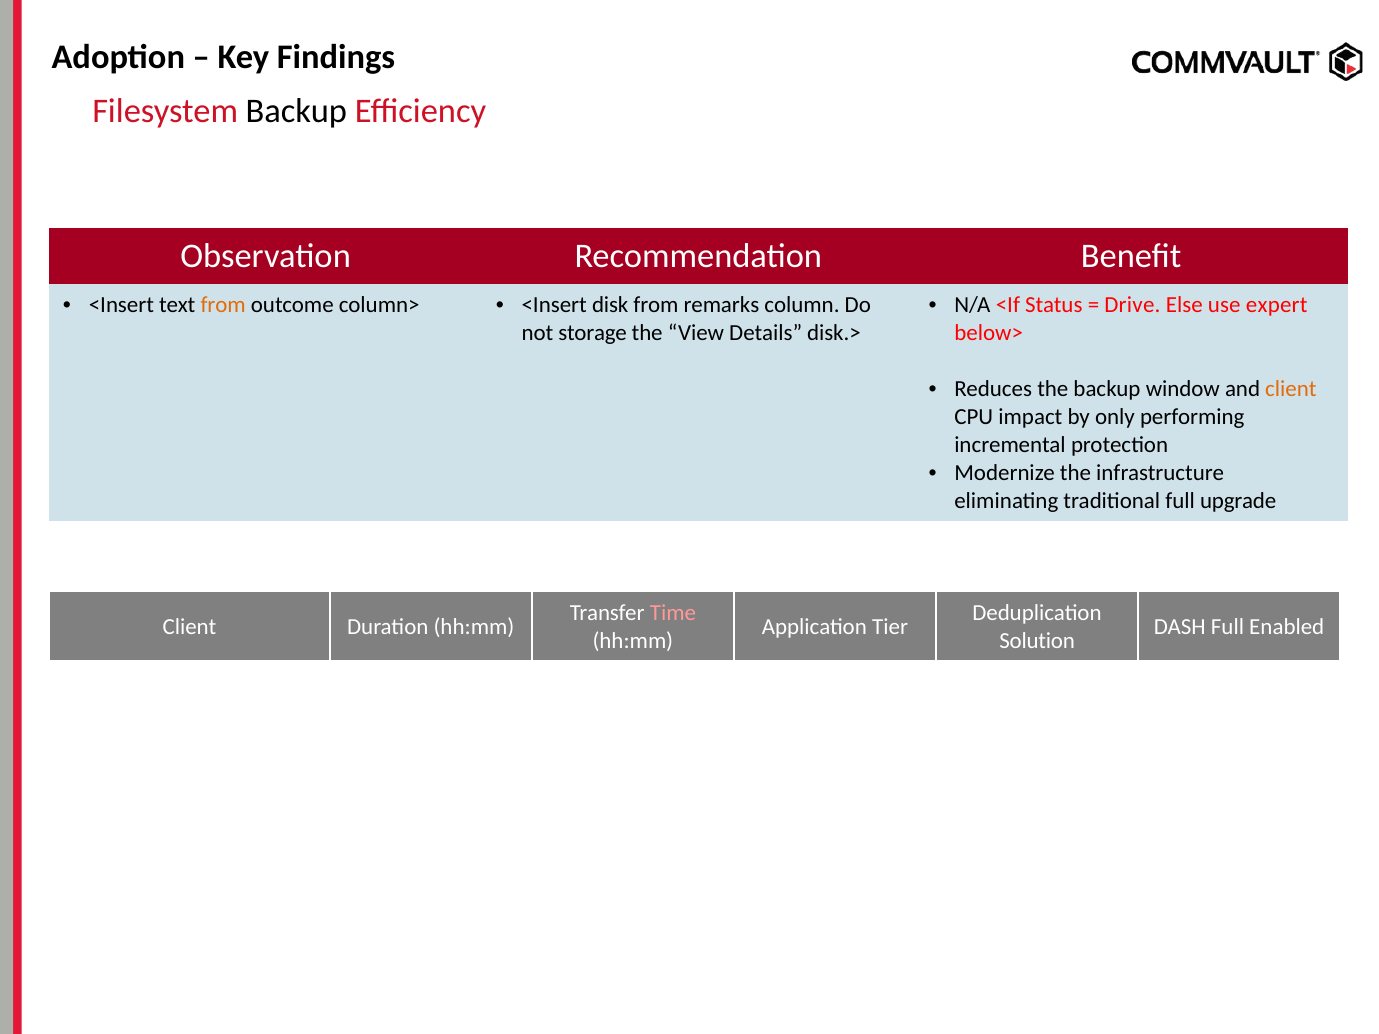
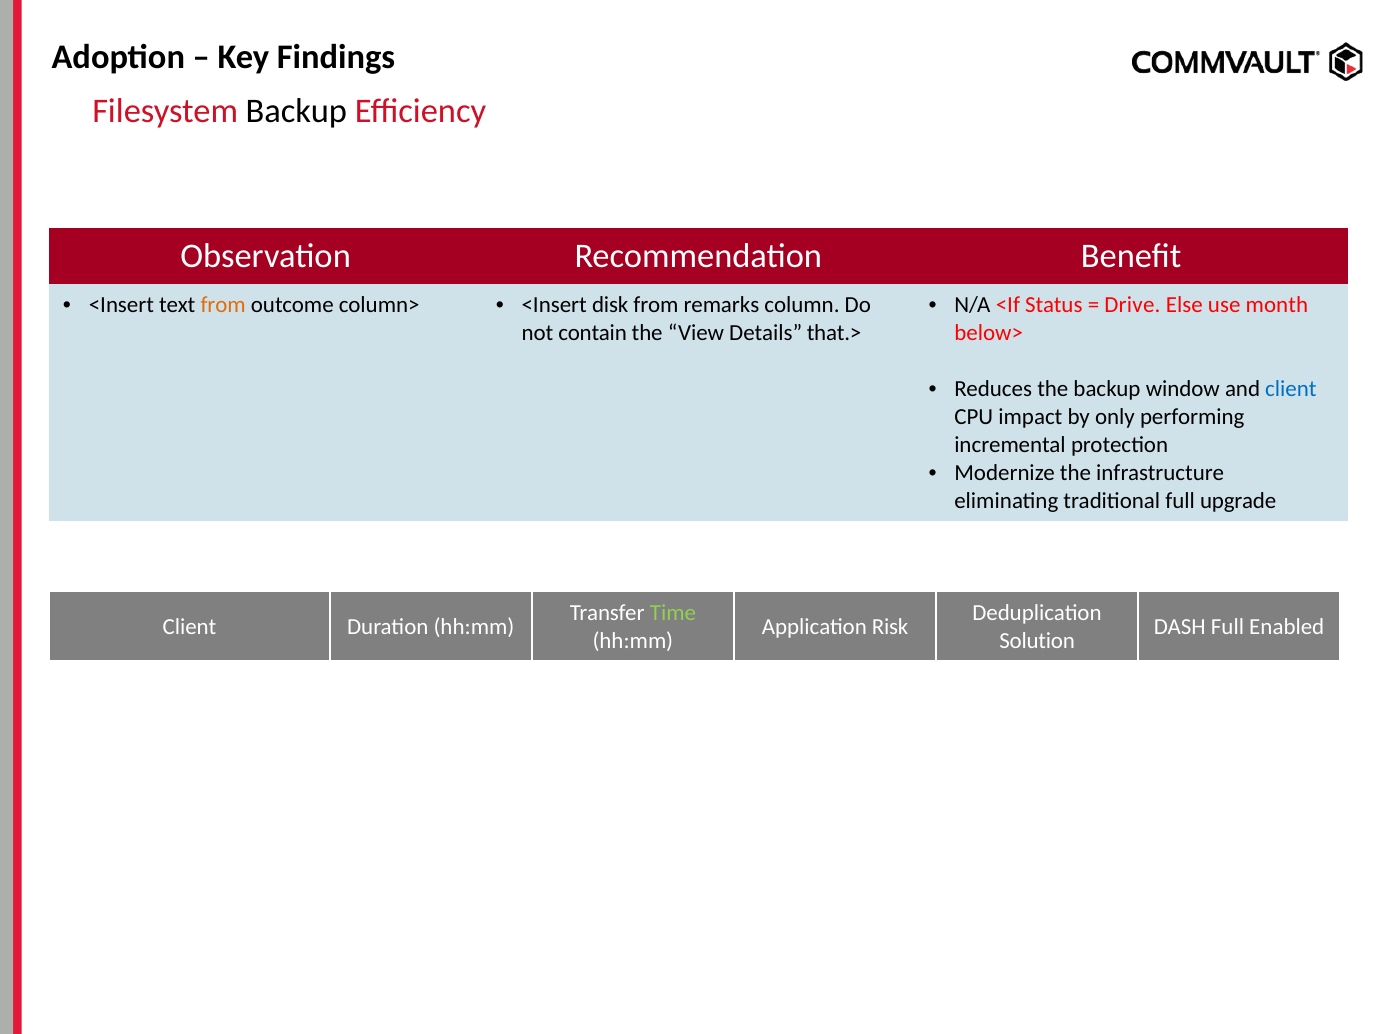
expert: expert -> month (1277, 305)
storage: storage -> contain (593, 333)
disk.>: disk.> -> that.> (834, 333)
client colour: orange -> blue (1291, 389)
Time colour: pink -> light green (673, 613)
Tier: Tier -> Risk (890, 627)
